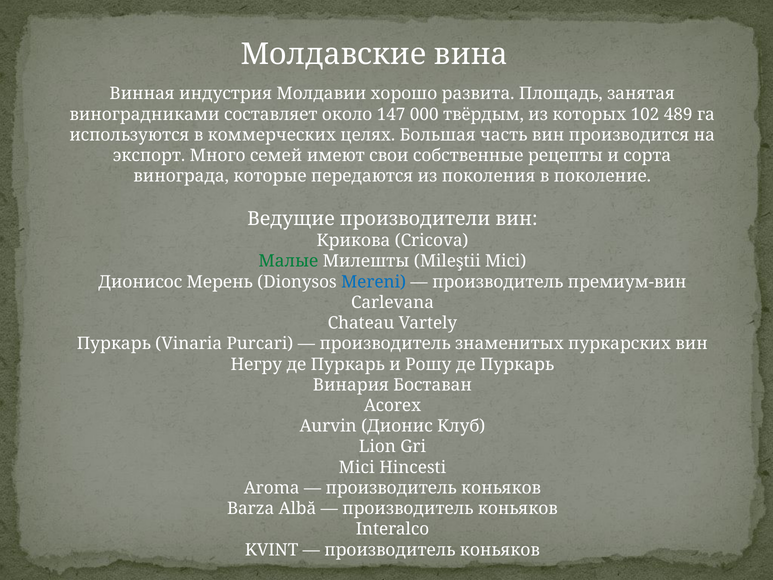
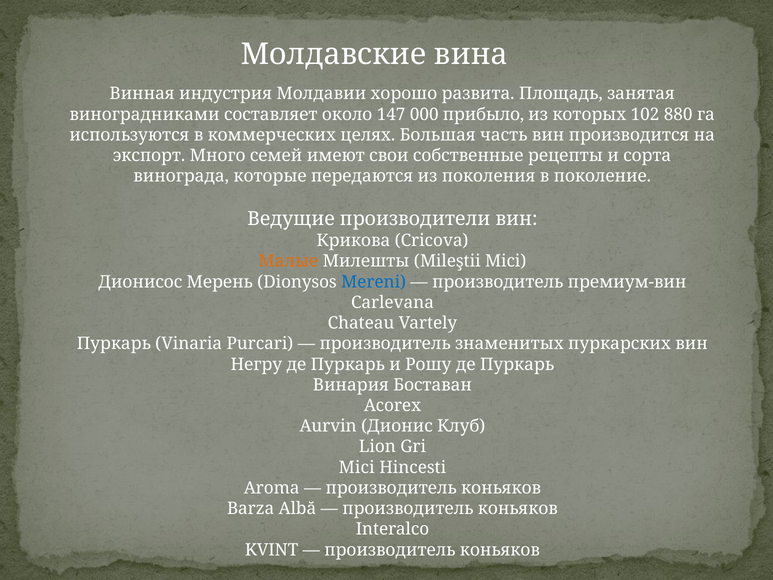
твёрдым: твёрдым -> прибыло (484, 114)
489: 489 -> 880 (678, 114)
Малые colour: green -> orange (288, 261)
